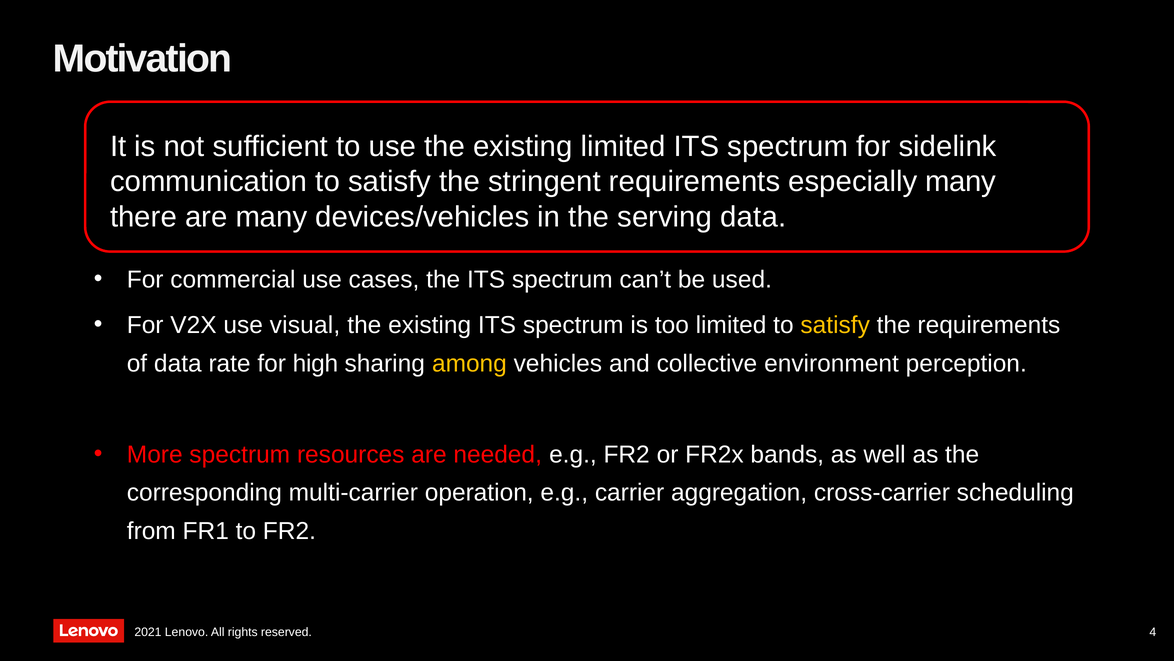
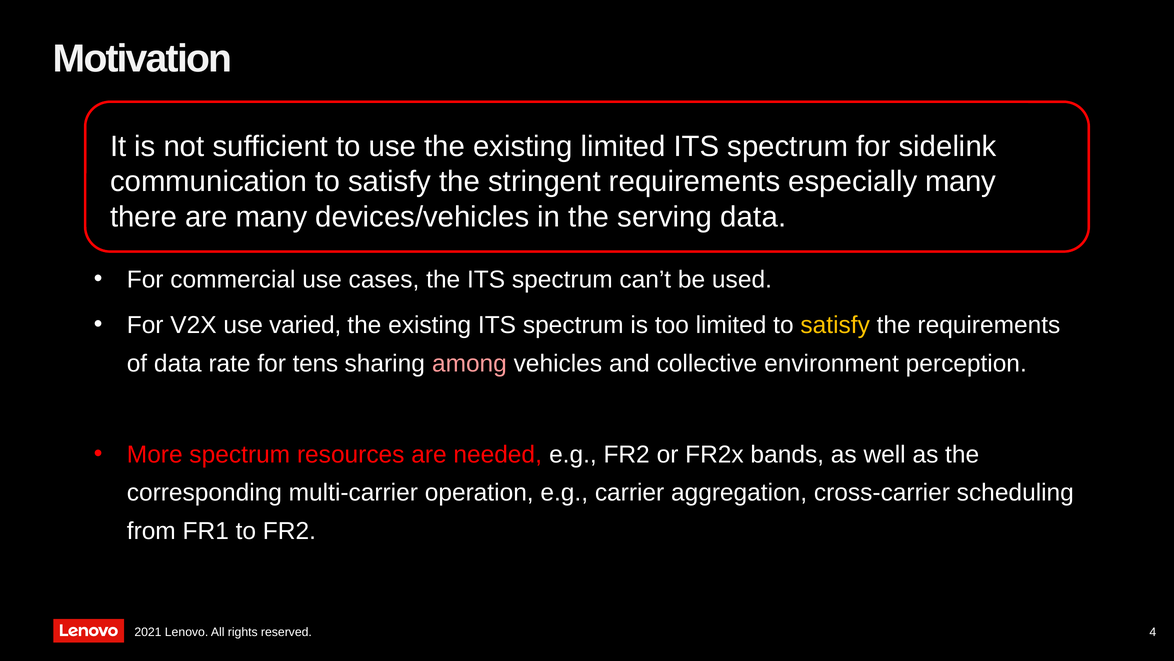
visual: visual -> varied (305, 325)
high: high -> tens (315, 363)
among colour: yellow -> pink (469, 363)
